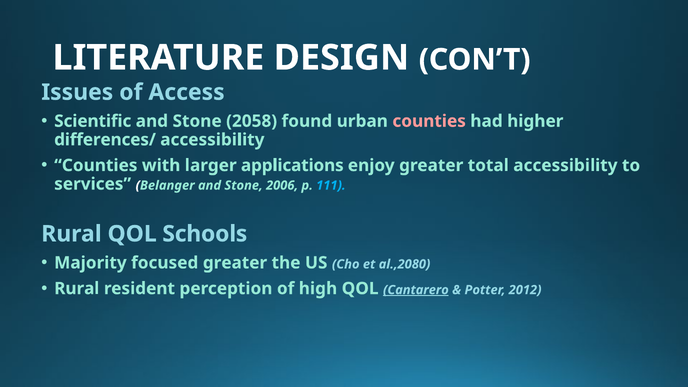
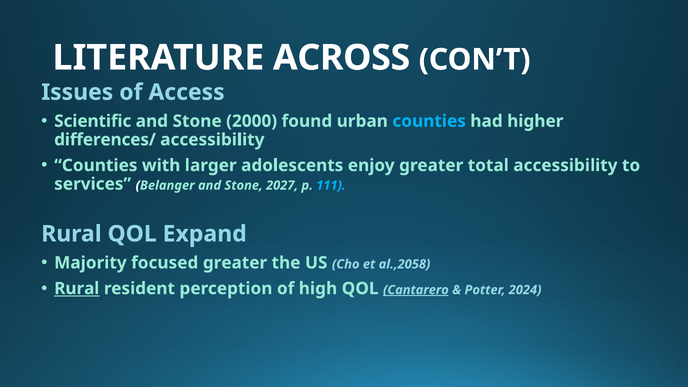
DESIGN: DESIGN -> ACROSS (342, 58)
2058: 2058 -> 2000 (252, 121)
counties colour: pink -> light blue (429, 121)
applications: applications -> adolescents (292, 165)
2006: 2006 -> 2027 (282, 185)
Schools: Schools -> Expand (205, 234)
al.,2080: al.,2080 -> al.,2058 (405, 264)
Rural underline: none -> present (77, 289)
2012: 2012 -> 2024 (525, 290)
